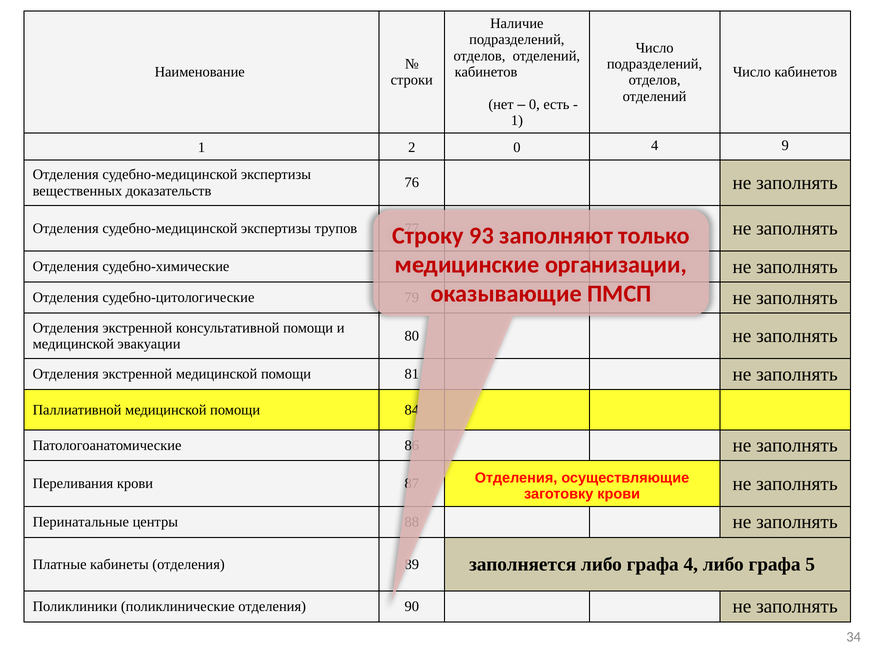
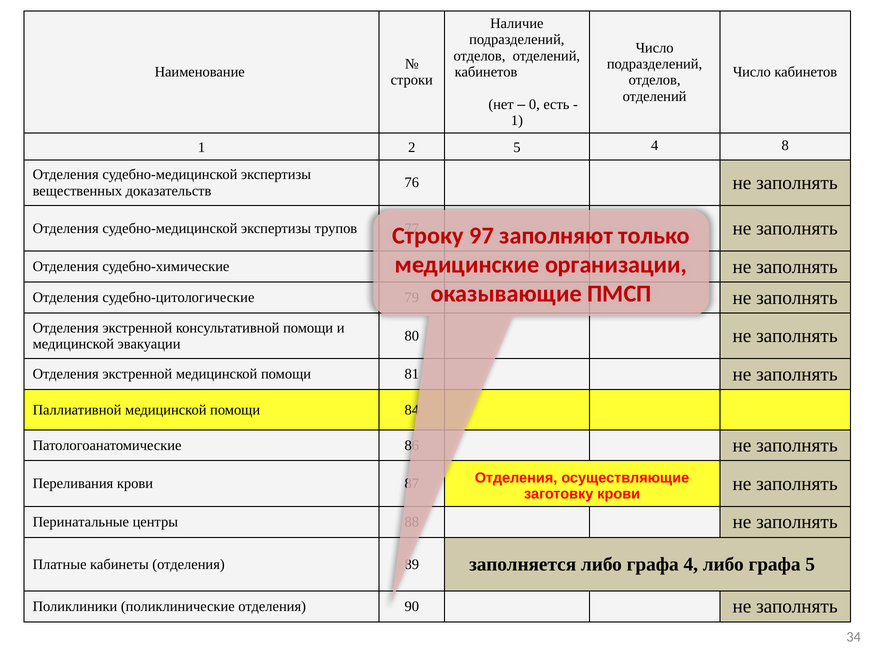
2 0: 0 -> 5 (517, 147)
9: 9 -> 8 (785, 145)
93: 93 -> 97 (482, 235)
